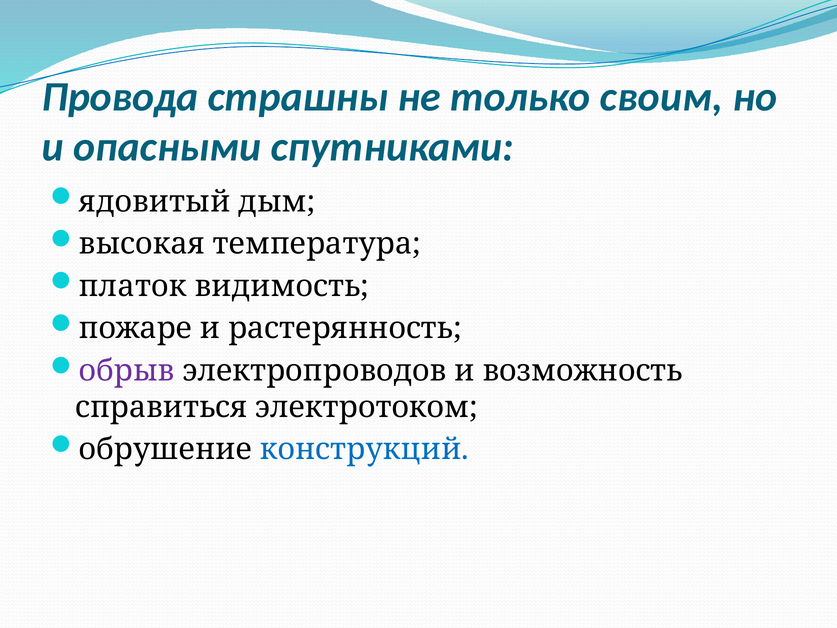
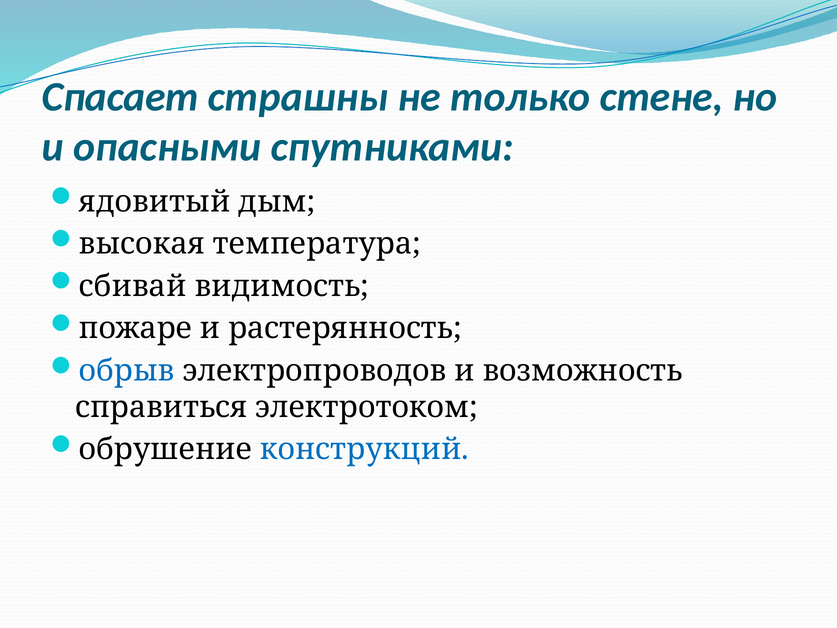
Провода: Провода -> Спасает (120, 97)
своим: своим -> стене (662, 97)
платок: платок -> сбивай (133, 286)
обрыв colour: purple -> blue (127, 371)
